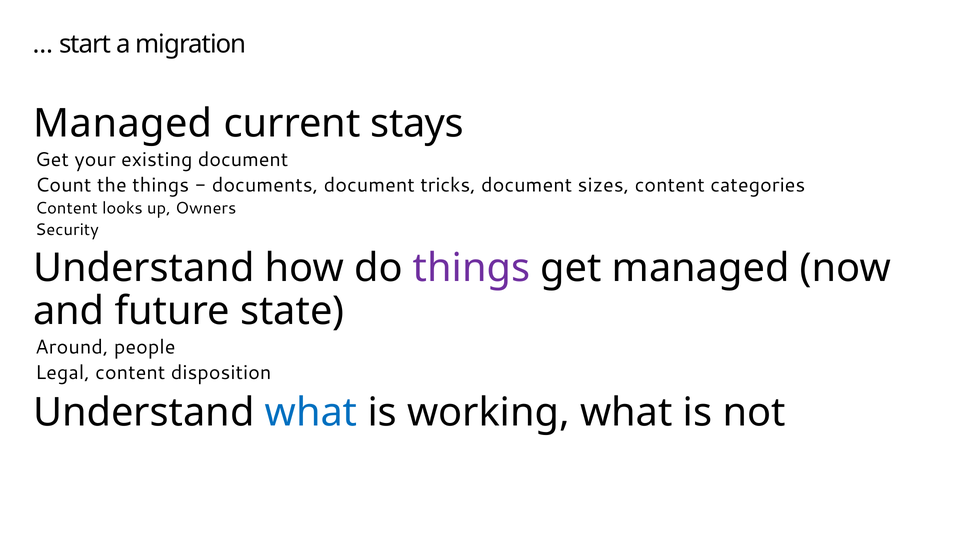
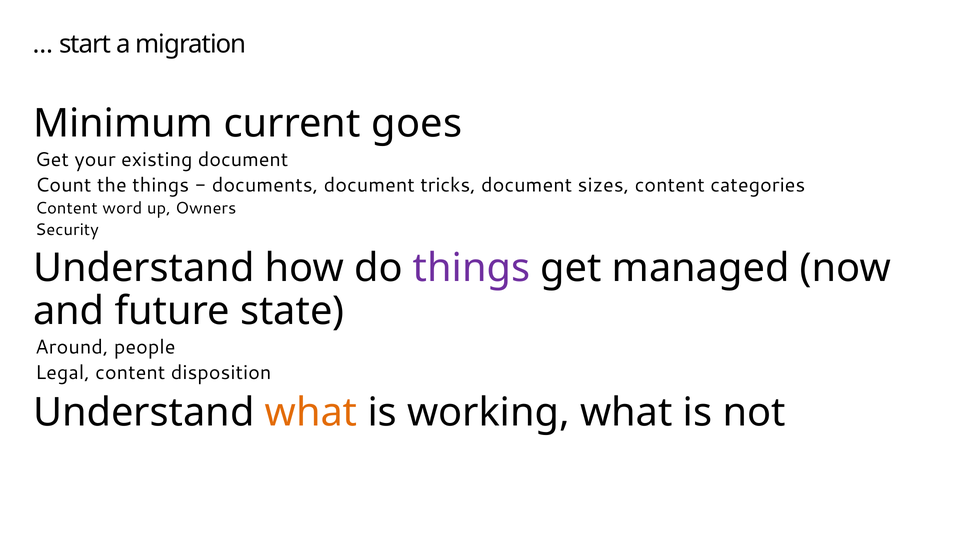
Managed: Managed -> Minimum (123, 123)
stays: stays -> goes (417, 123)
looks: looks -> word (122, 208)
what colour: blue -> orange (311, 413)
